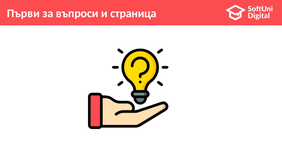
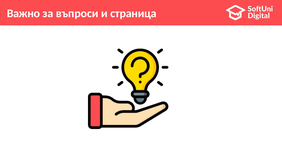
Първи: Първи -> Важно (23, 13)
